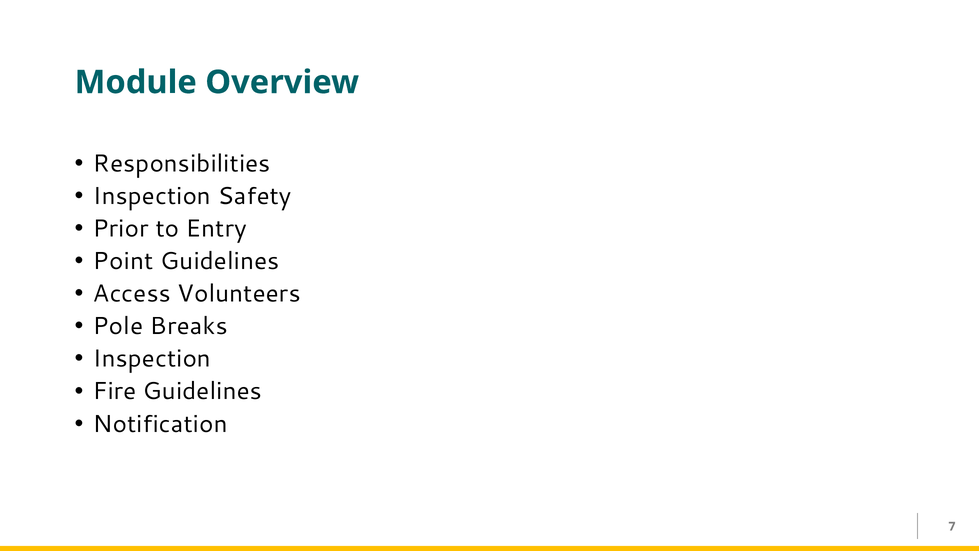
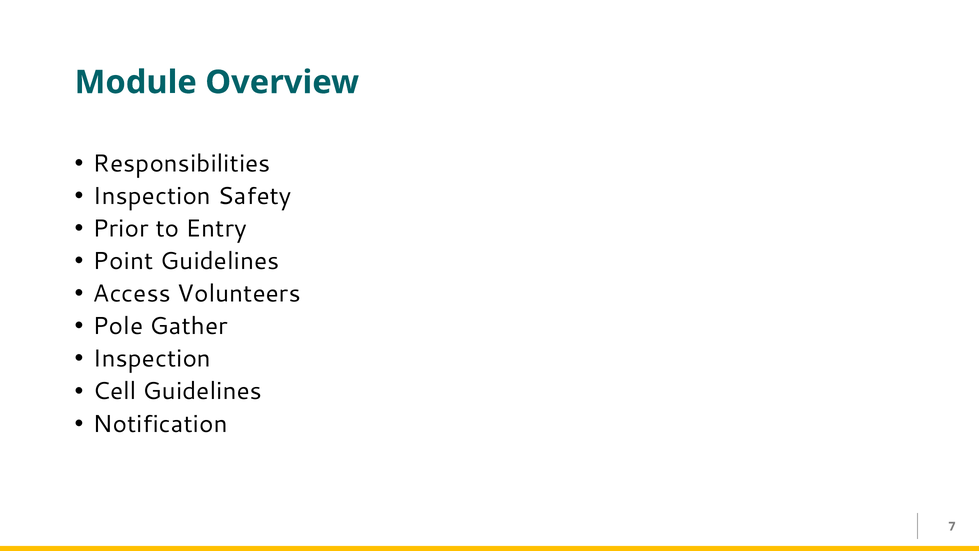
Breaks: Breaks -> Gather (189, 326)
Fire: Fire -> Cell (115, 391)
